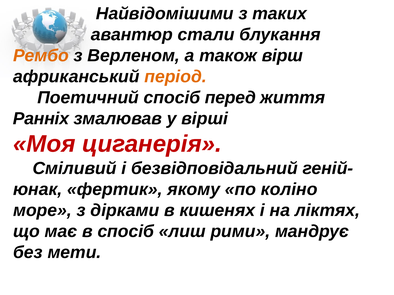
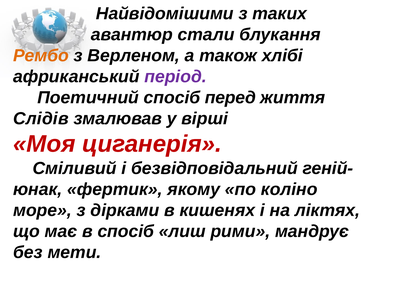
вірш: вірш -> хлібі (282, 56)
період colour: orange -> purple (176, 77)
Ранніх: Ранніх -> Слідів (41, 119)
